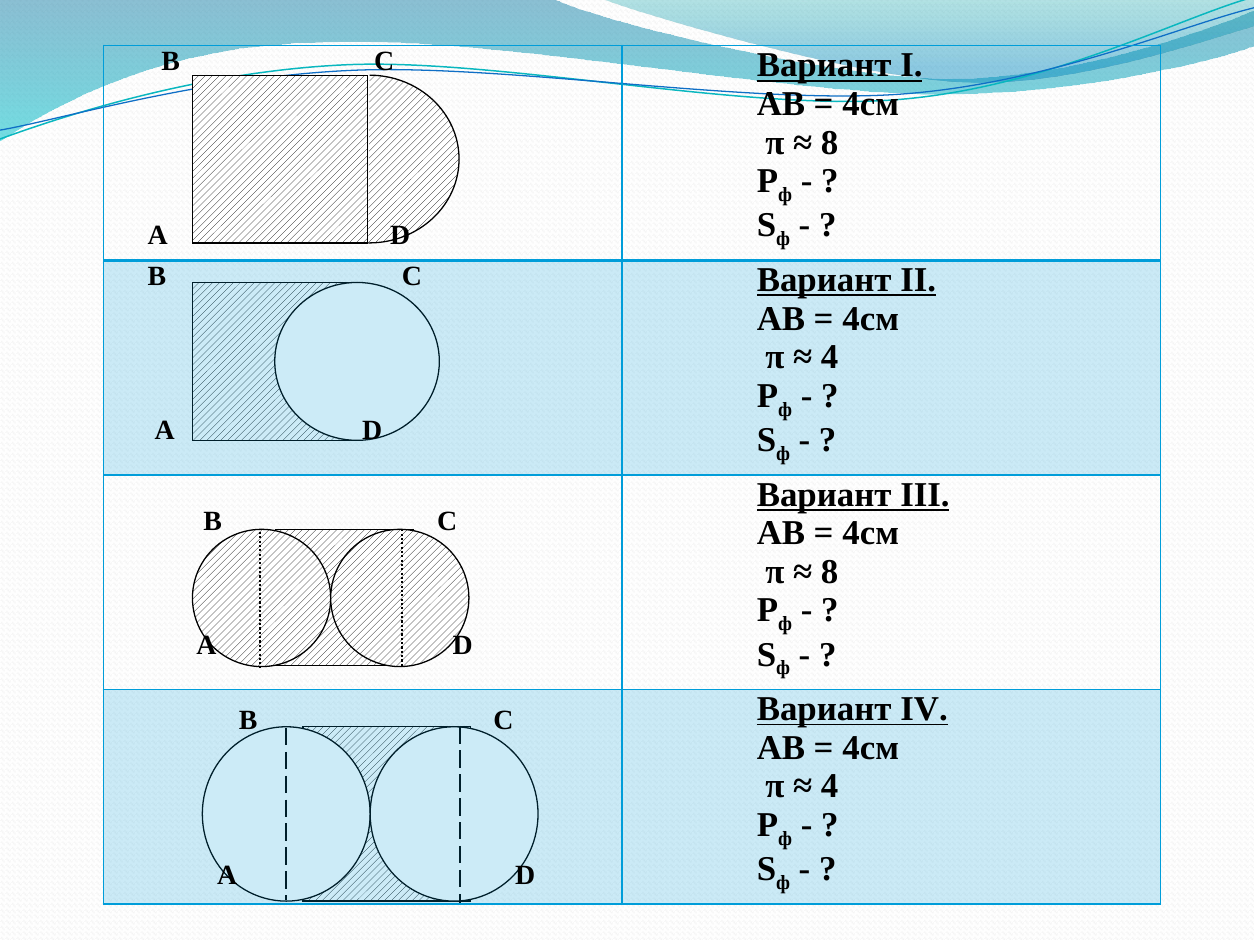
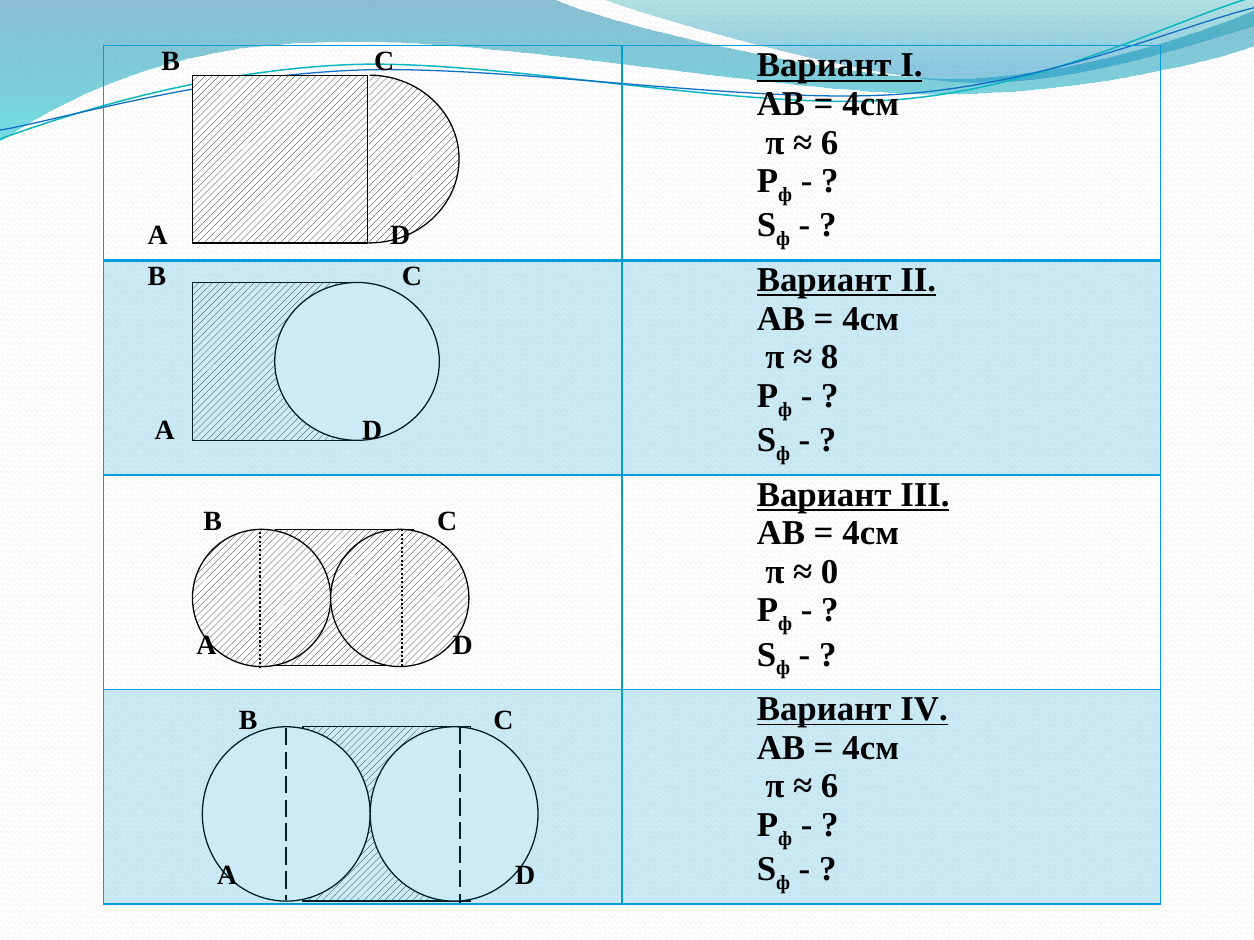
8: 8 -> 6 (830, 143)
4: 4 -> 8 (830, 357)
8: 8 -> 0 (830, 572)
4: 4 -> 6 (830, 787)
